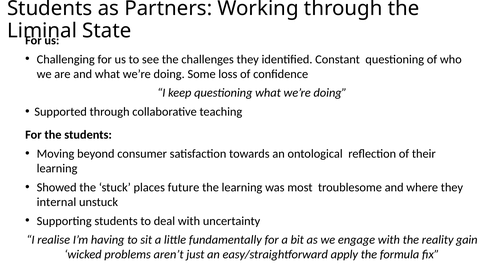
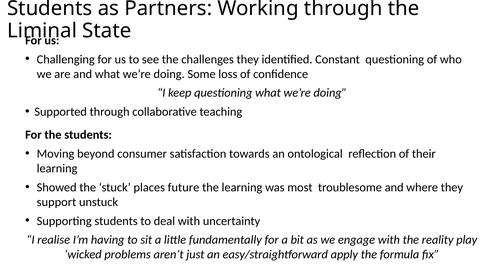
internal: internal -> support (56, 202)
gain: gain -> play (467, 240)
